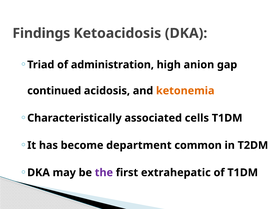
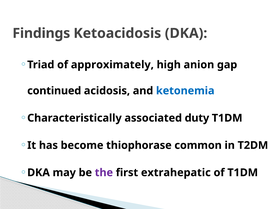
administration: administration -> approximately (112, 65)
ketonemia colour: orange -> blue (185, 91)
cells: cells -> duty (197, 118)
department: department -> thiophorase (139, 145)
